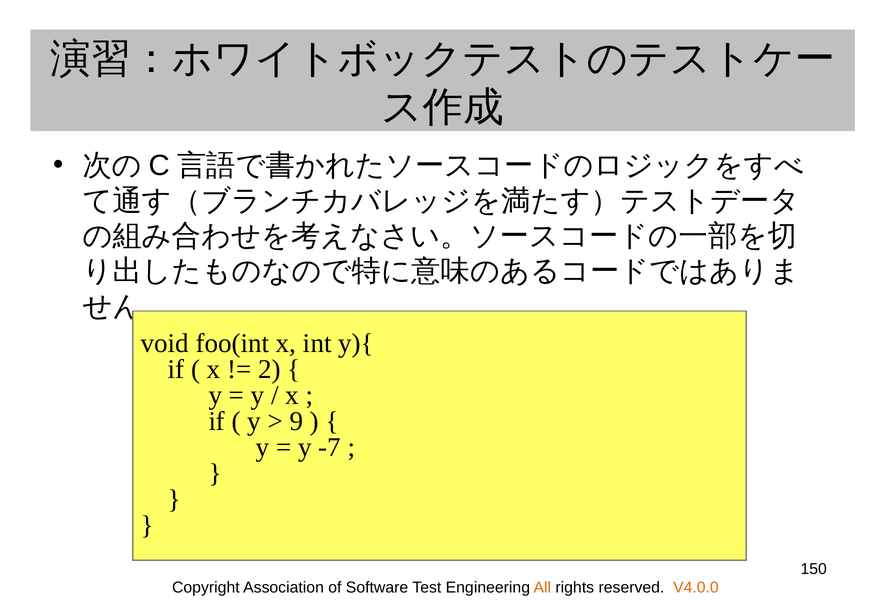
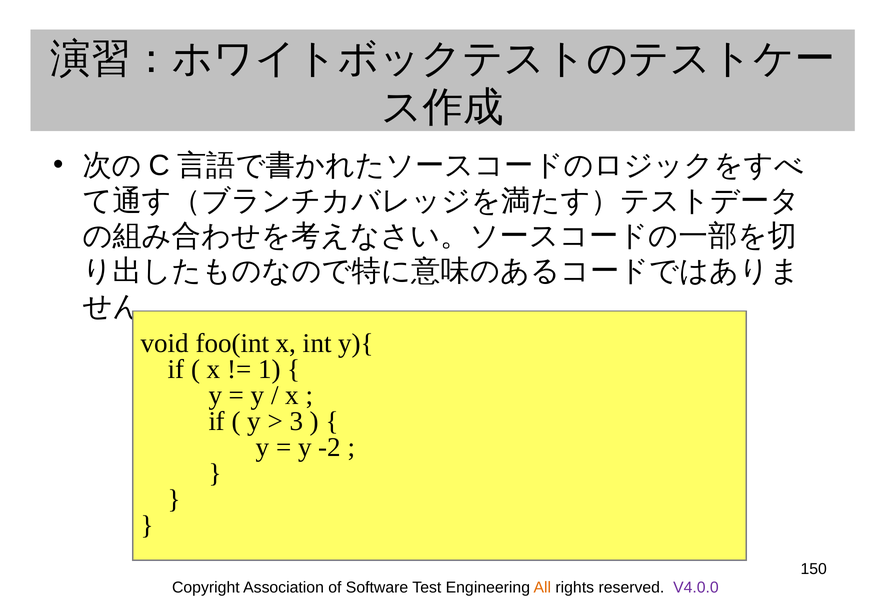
2: 2 -> 1 (269, 369)
9: 9 -> 3 (296, 421)
-7: -7 -> -2 (330, 447)
V4.0.0 colour: orange -> purple (696, 587)
